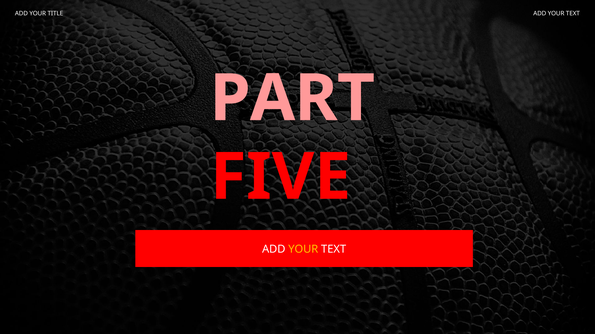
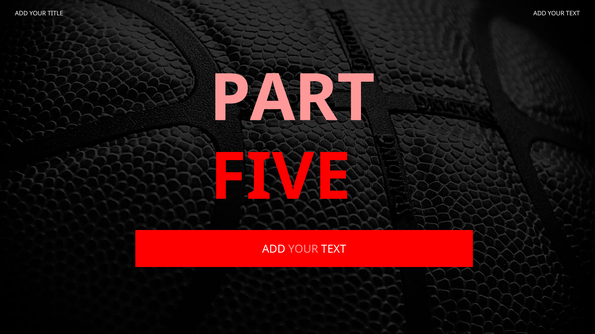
YOUR colour: yellow -> pink (303, 249)
